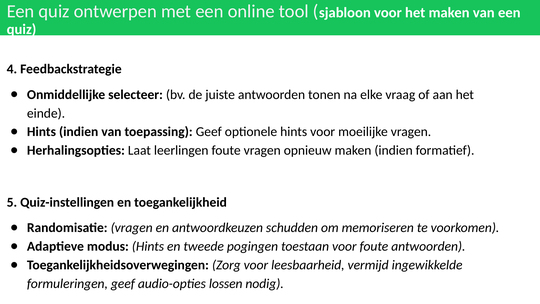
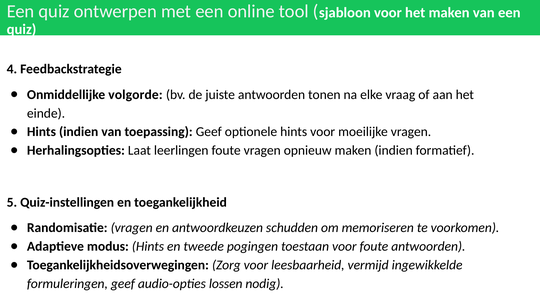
selecteer: selecteer -> volgorde (135, 95)
